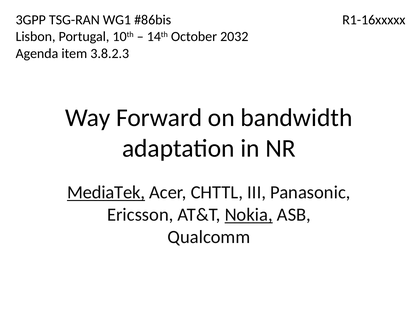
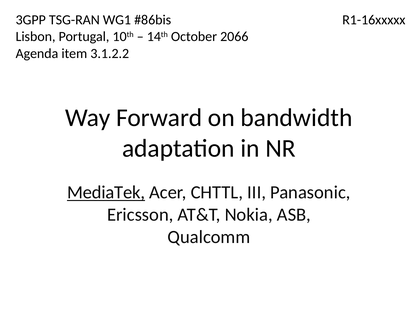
2032: 2032 -> 2066 (234, 37)
3.8.2.3: 3.8.2.3 -> 3.1.2.2 (110, 53)
Nokia underline: present -> none (249, 214)
